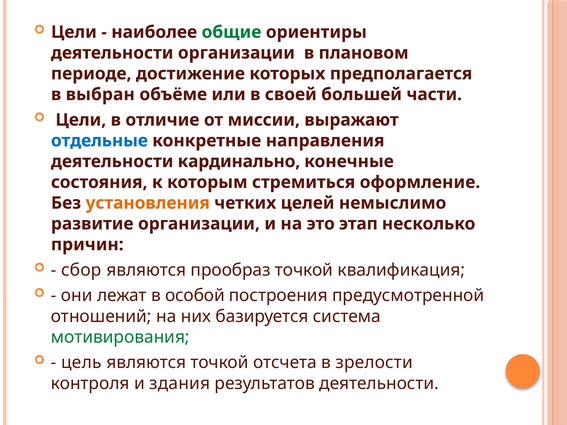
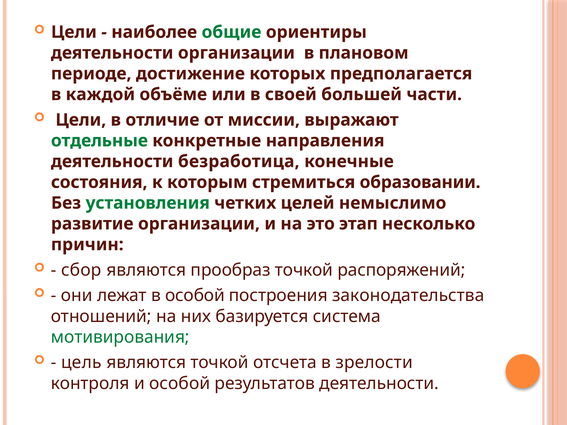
выбран: выбран -> каждой (100, 94)
отдельные colour: blue -> green (99, 141)
кардинально: кардинально -> безработица (239, 162)
оформление: оформление -> образовании (420, 182)
установления colour: orange -> green (148, 203)
квалификация: квалификация -> распоряжений (401, 270)
предусмотренной: предусмотренной -> законодательства (408, 296)
и здания: здания -> особой (180, 384)
